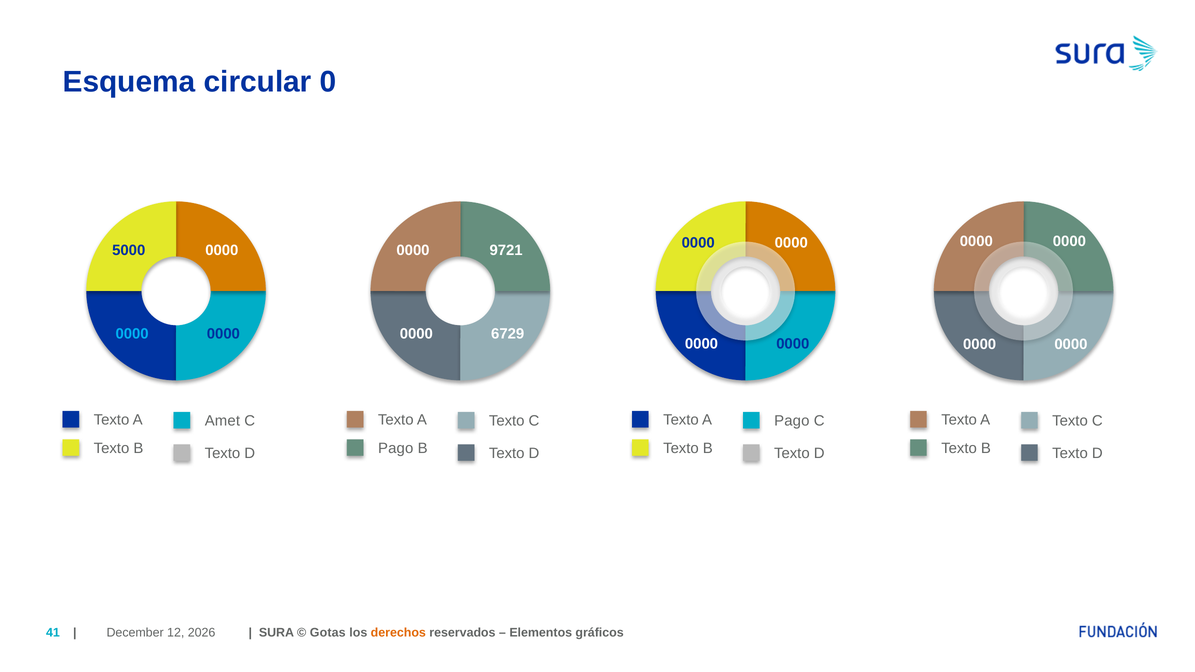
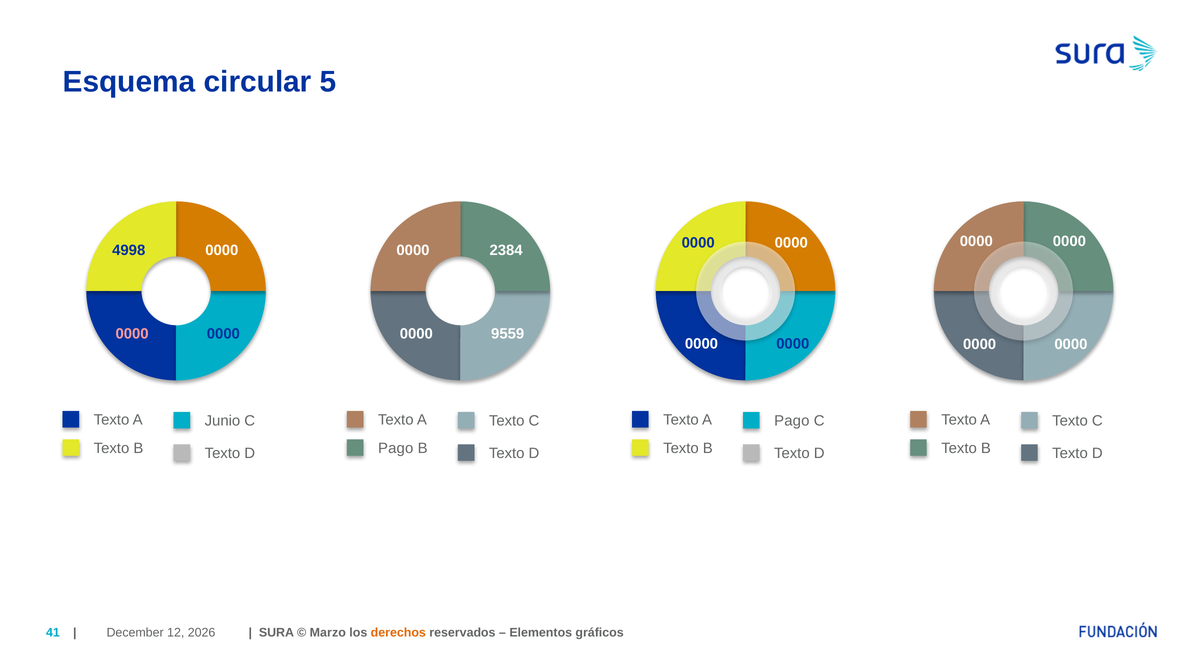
0: 0 -> 5 (328, 82)
5000: 5000 -> 4998 (129, 250)
9721: 9721 -> 2384 (506, 250)
0000 colour: light blue -> pink (132, 334)
6729: 6729 -> 9559 (508, 334)
Amet: Amet -> Junio (222, 421)
Gotas: Gotas -> Marzo (328, 633)
